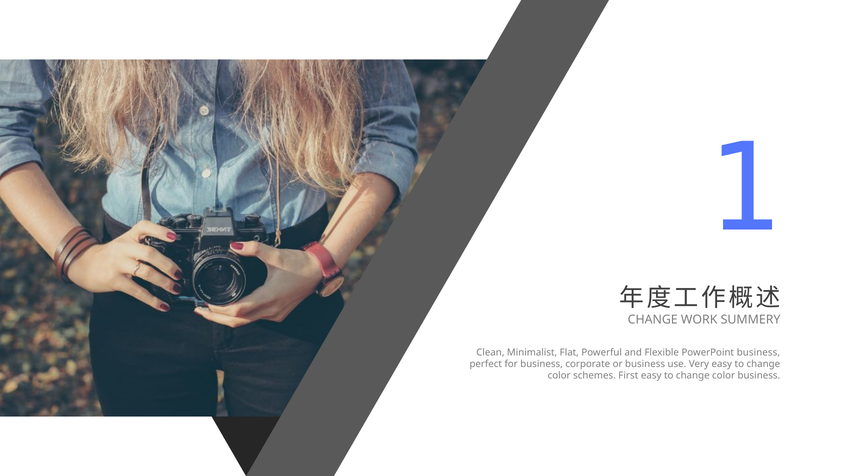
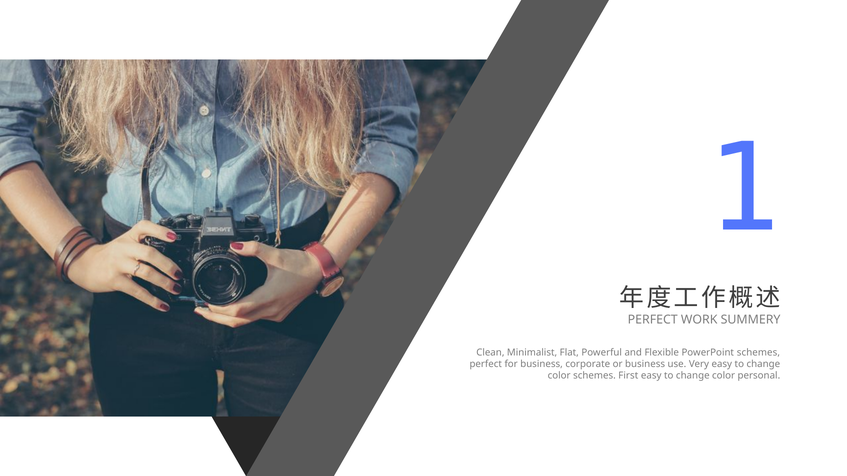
CHANGE: CHANGE -> PERFECT (653, 320)
PowerPoint business: business -> schemes (758, 353)
color business: business -> personal (759, 376)
